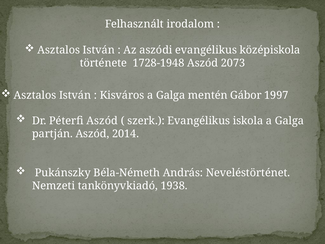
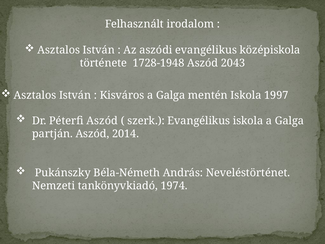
2073: 2073 -> 2043 (233, 63)
mentén Gábor: Gábor -> Iskola (246, 95)
1938: 1938 -> 1974 (174, 186)
